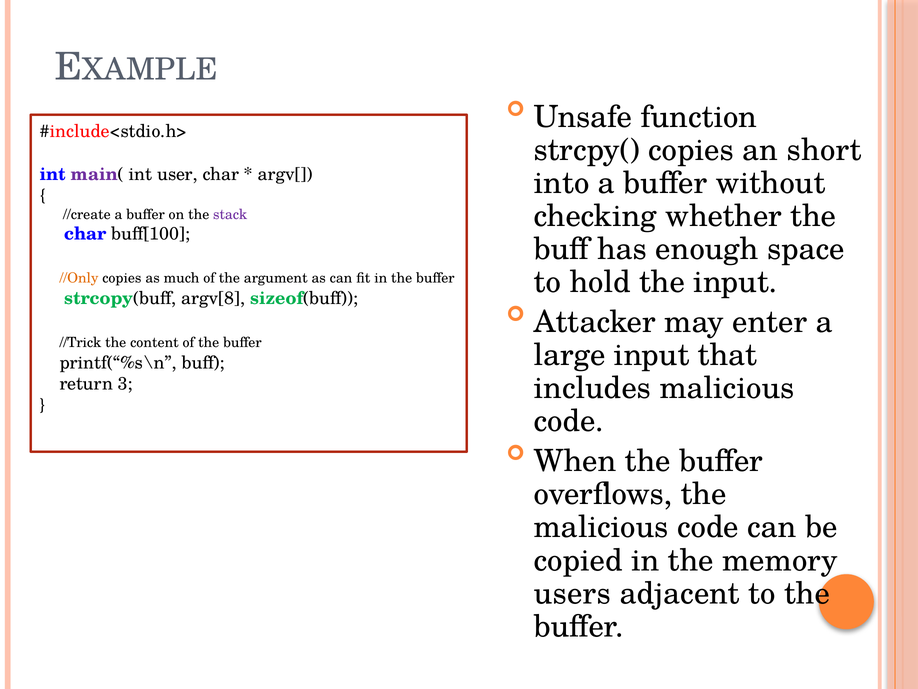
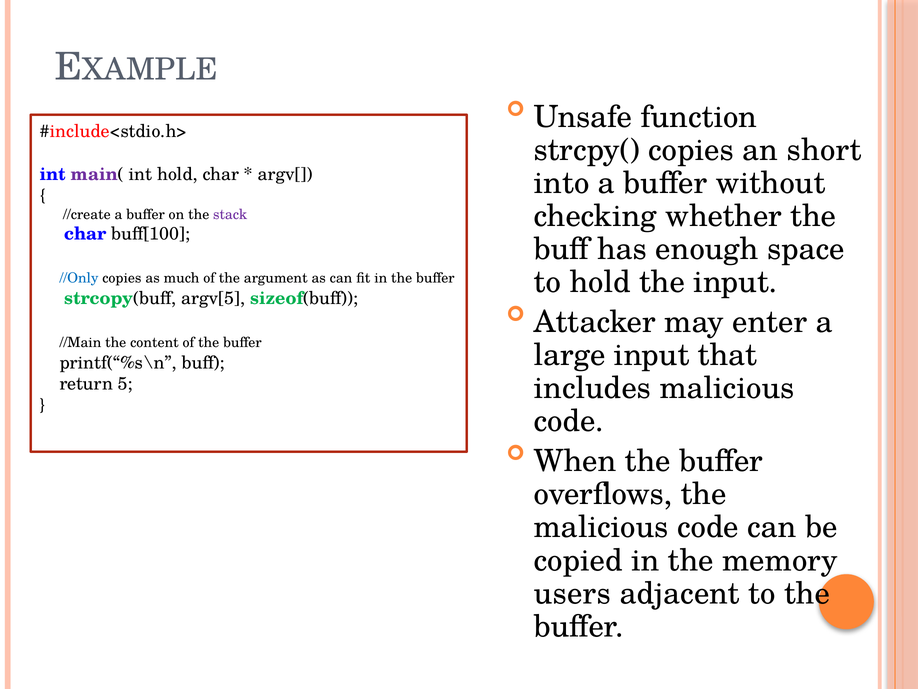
int user: user -> hold (177, 174)
//Only colour: orange -> blue (79, 278)
argv[8: argv[8 -> argv[5 (213, 298)
//Trick: //Trick -> //Main (80, 342)
3: 3 -> 5 (125, 384)
